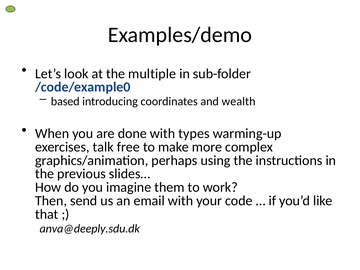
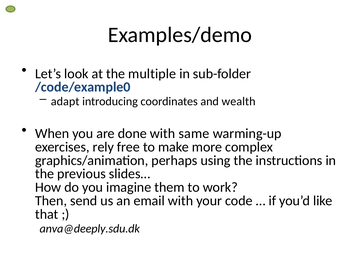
based: based -> adapt (65, 102)
types: types -> same (194, 133)
talk: talk -> rely (103, 147)
